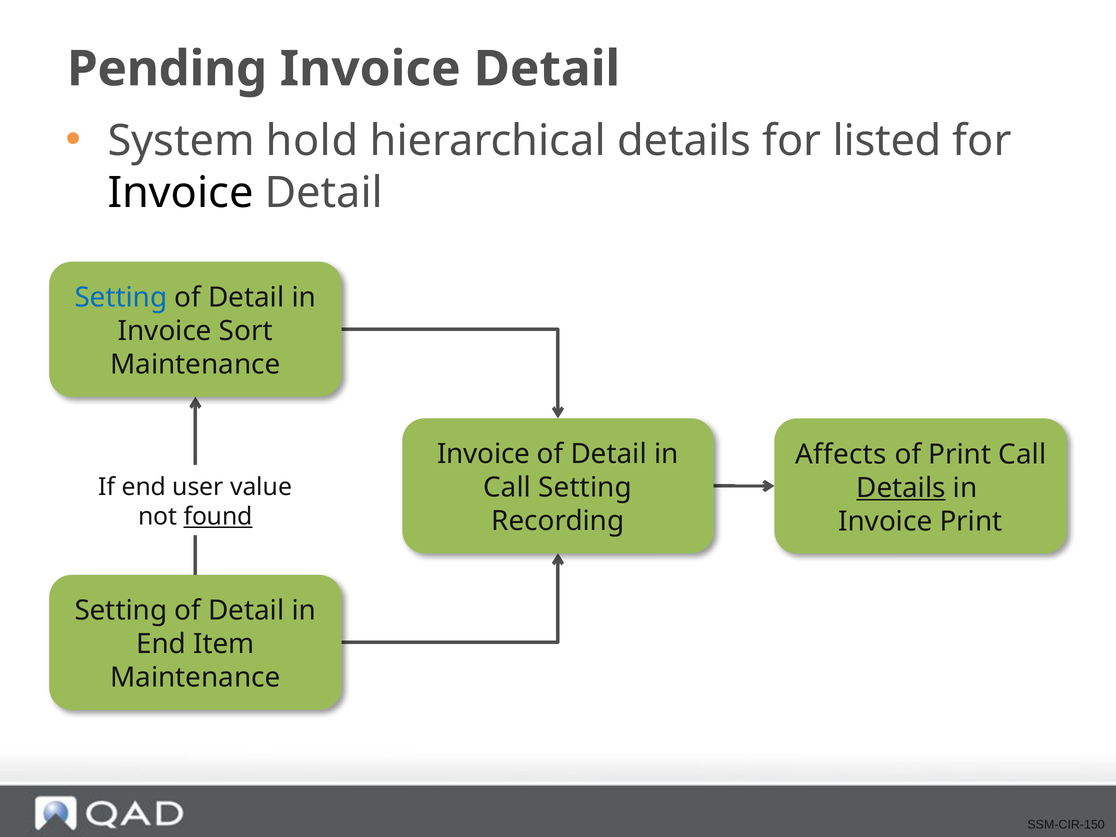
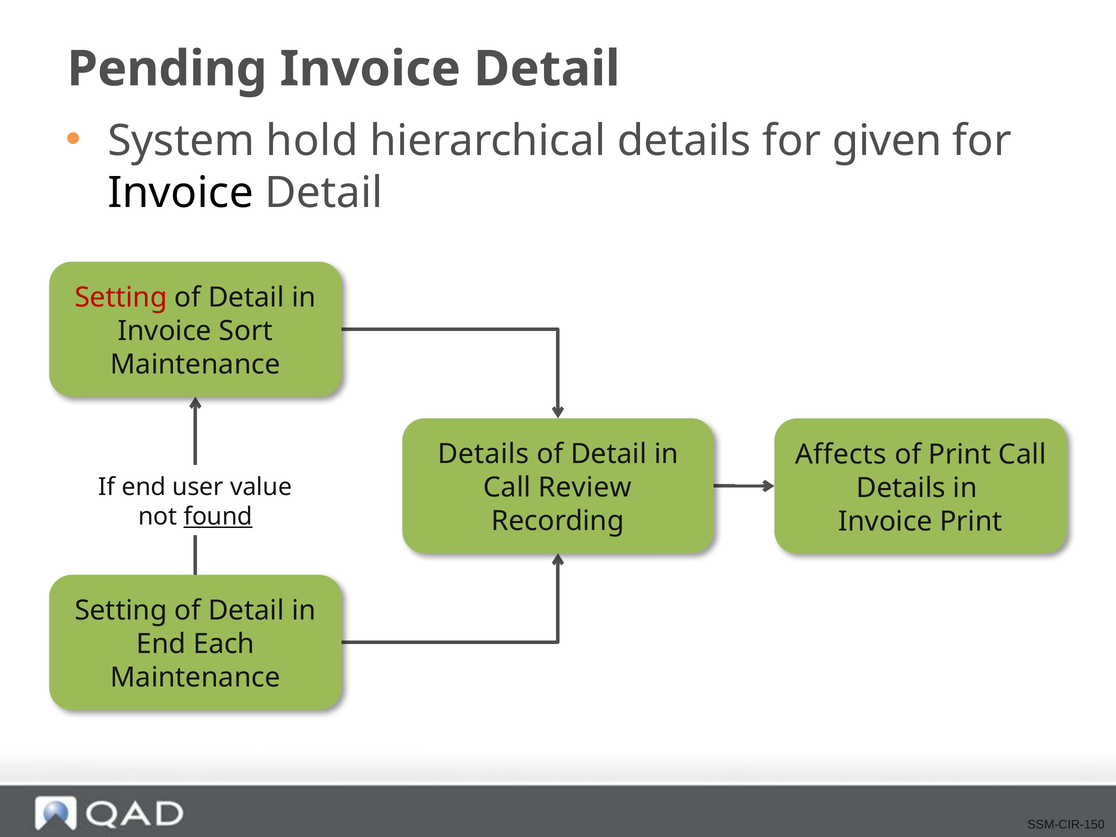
listed: listed -> given (887, 141)
Setting colour: blue -> red (121, 298)
Invoice: Invoice -> Details (483, 454)
Call Setting: Setting -> Review (585, 488)
Details underline: present -> none (901, 488)
Item: Item -> Each (224, 644)
